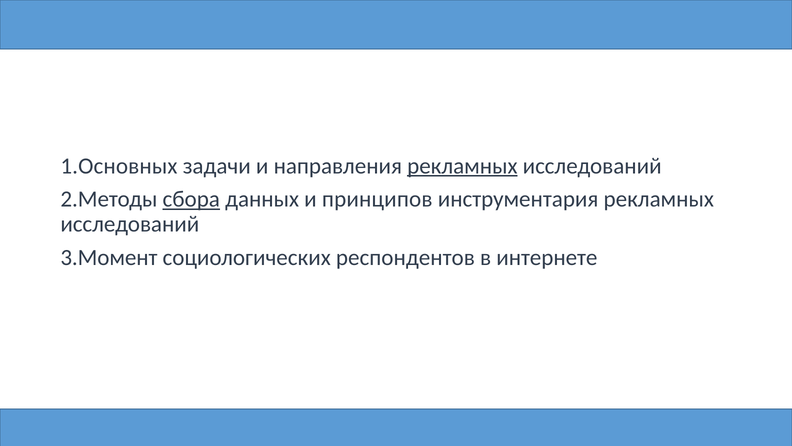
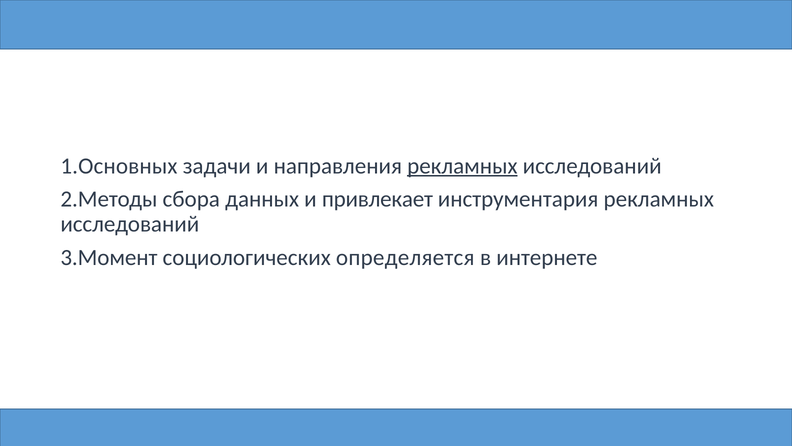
сбора underline: present -> none (191, 199)
принципов: принципов -> привлекает (377, 199)
респондентов: респондентов -> определяется (405, 257)
